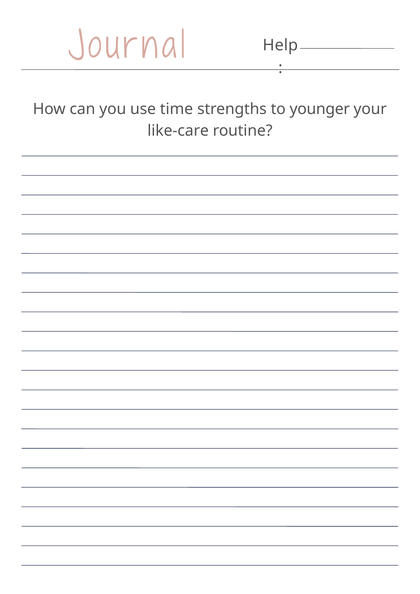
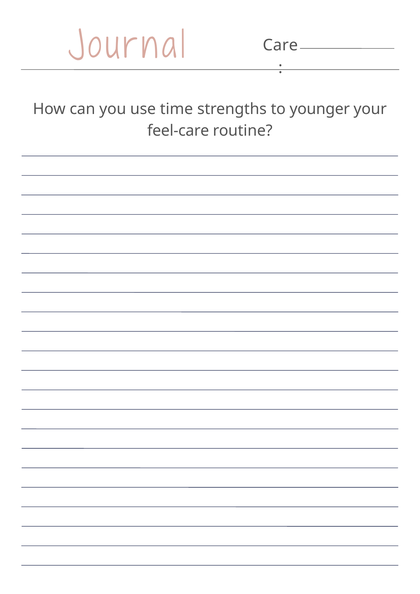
Help: Help -> Care (280, 45)
like-care: like-care -> feel-care (178, 131)
